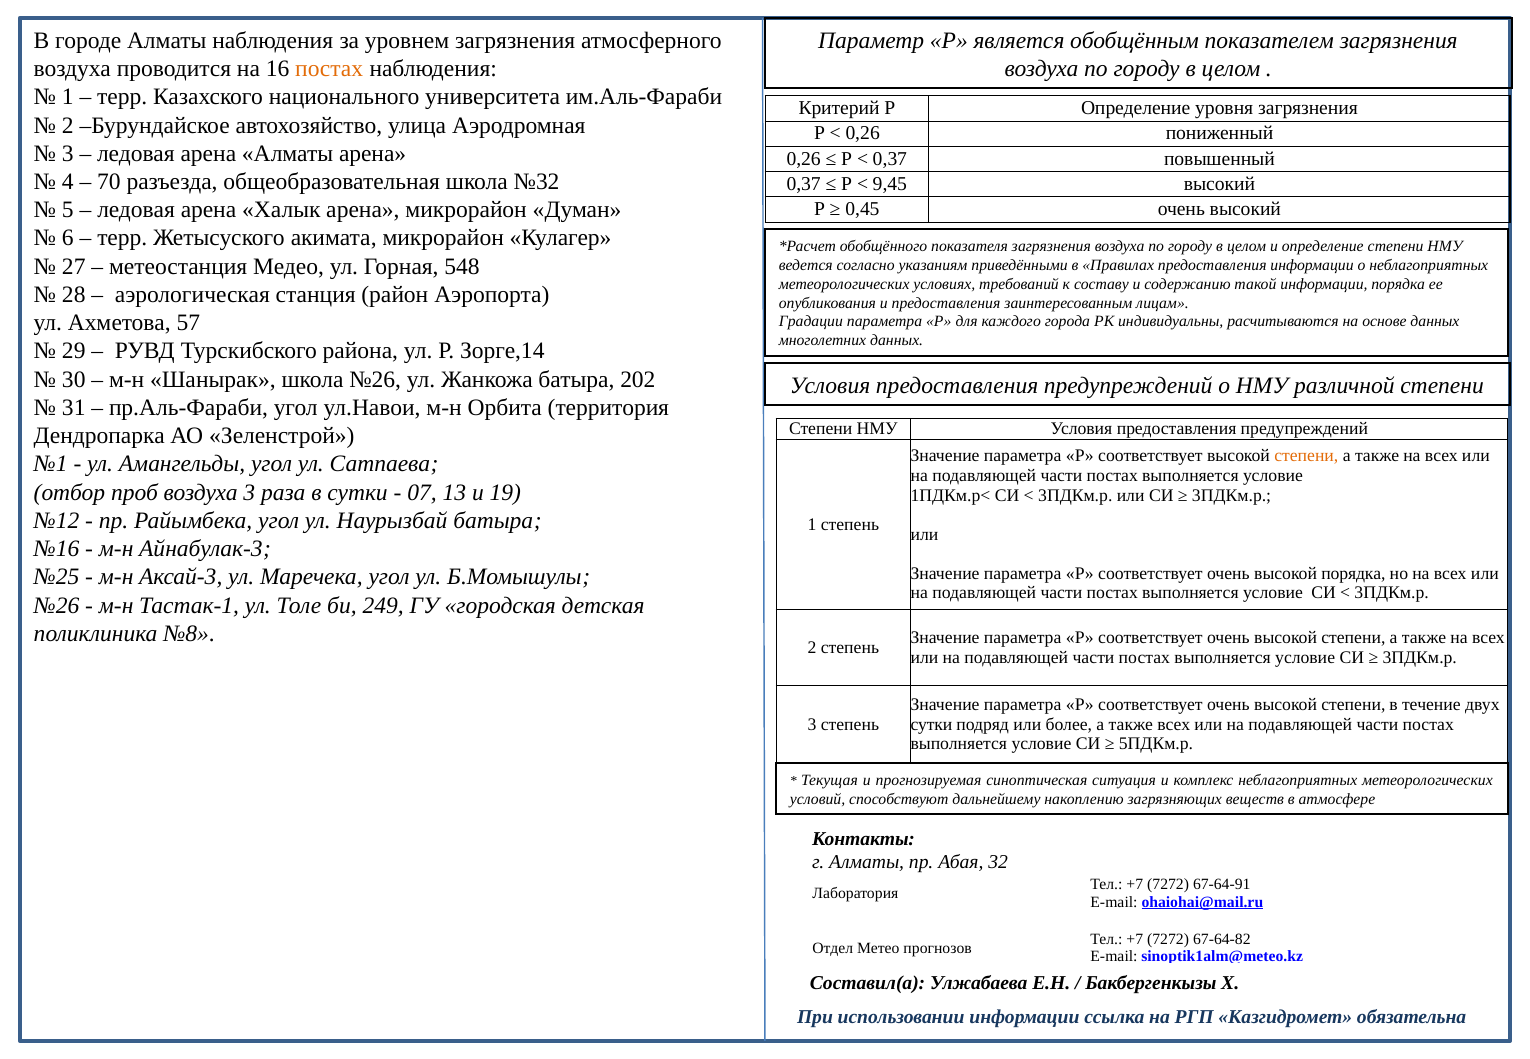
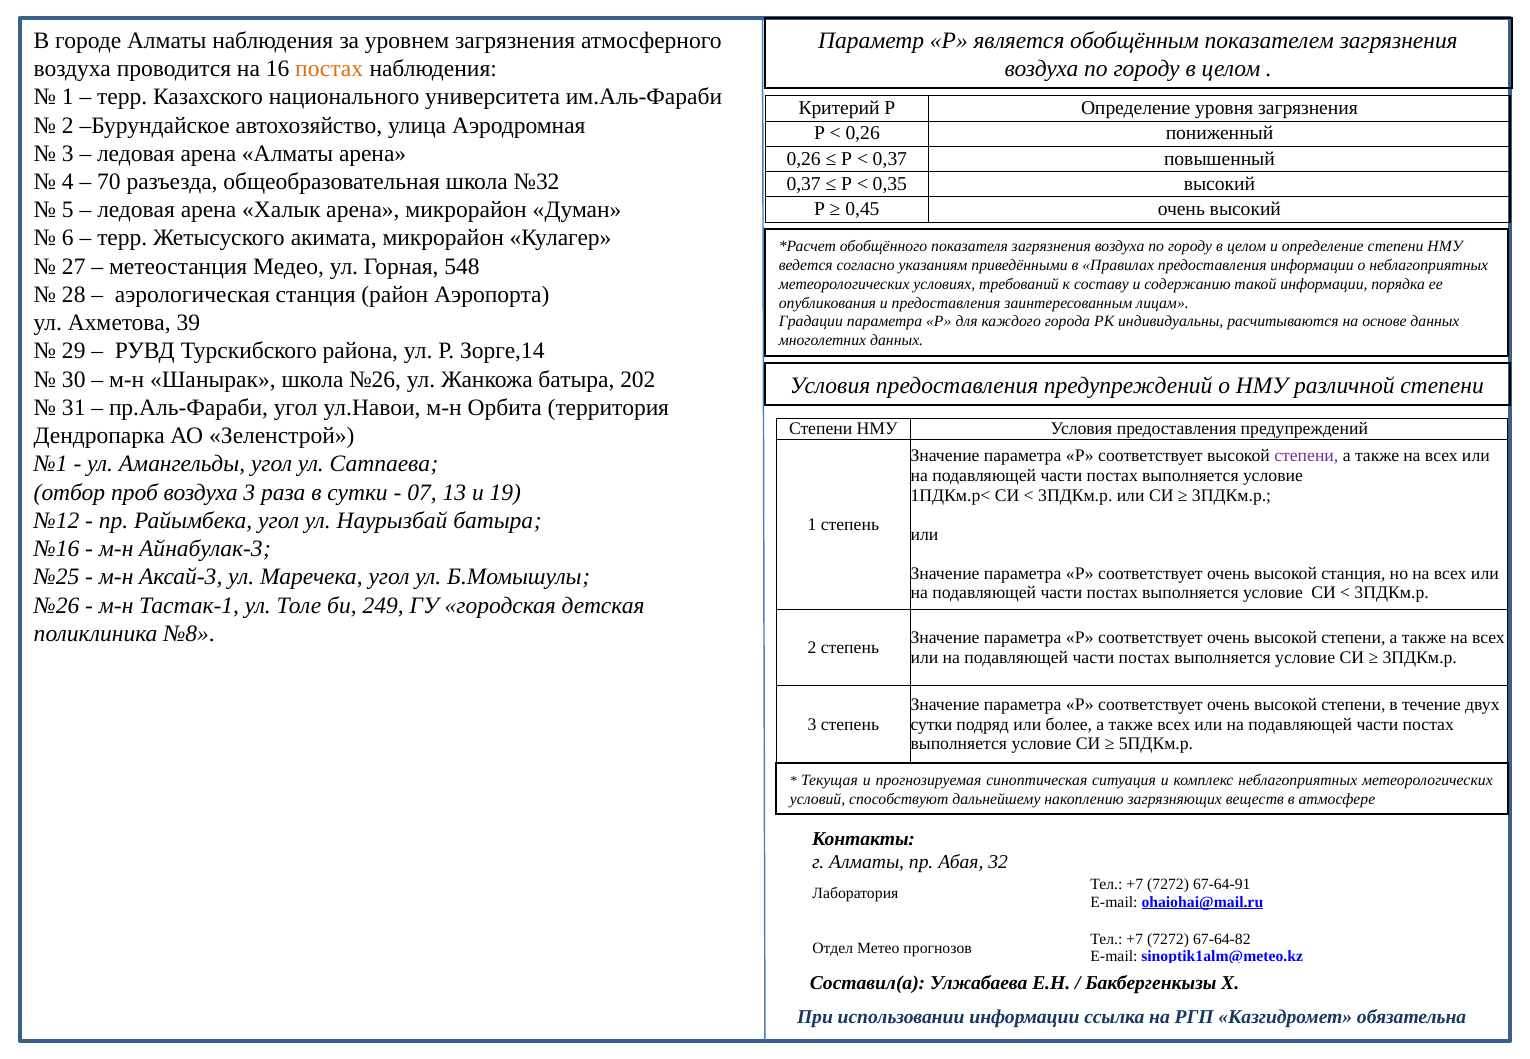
9,45: 9,45 -> 0,35 (890, 184)
57: 57 -> 39 (188, 323)
степени colour: orange -> purple (1306, 456)
высокой порядка: порядка -> станция (1353, 574)
